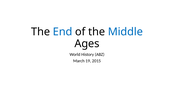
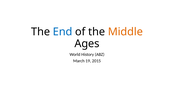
Middle colour: blue -> orange (125, 32)
